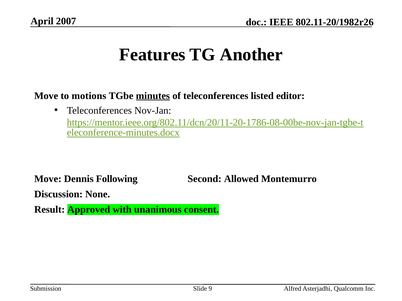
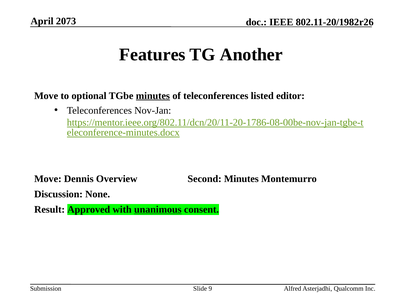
2007: 2007 -> 2073 (66, 21)
motions: motions -> optional (89, 96)
Following: Following -> Overview (117, 179)
Second Allowed: Allowed -> Minutes (241, 179)
unanimous underline: none -> present (158, 210)
